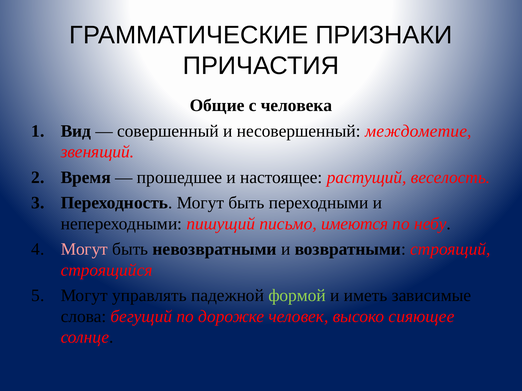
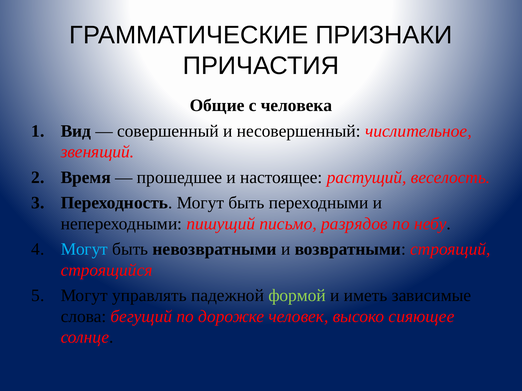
междометие: междометие -> числительное (418, 131)
имеются: имеются -> разрядов (354, 224)
Могут colour: pink -> light blue (84, 249)
